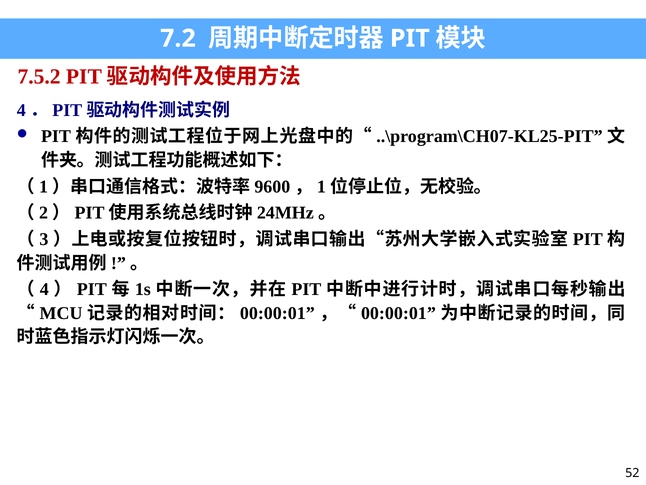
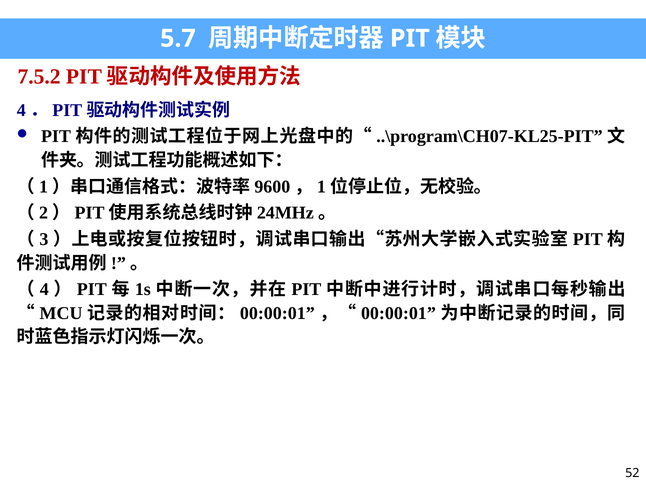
7.2: 7.2 -> 5.7 (178, 38)
